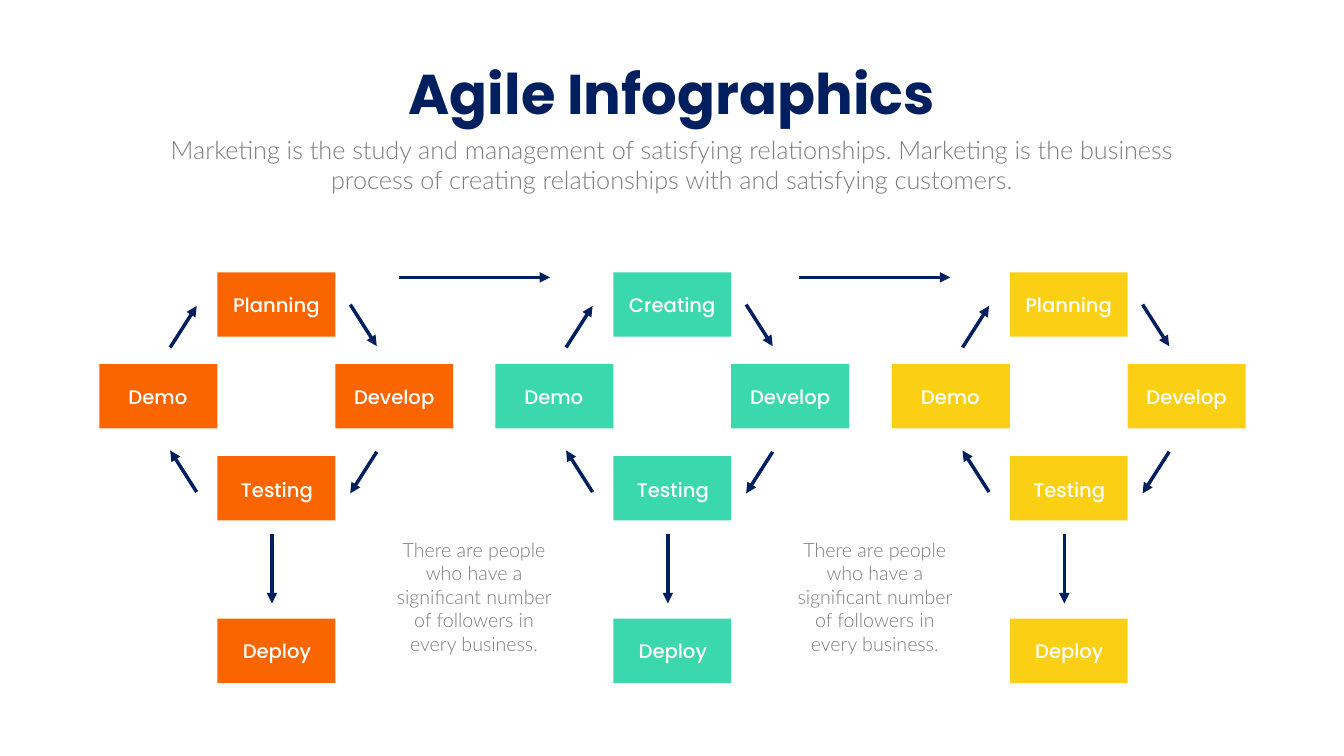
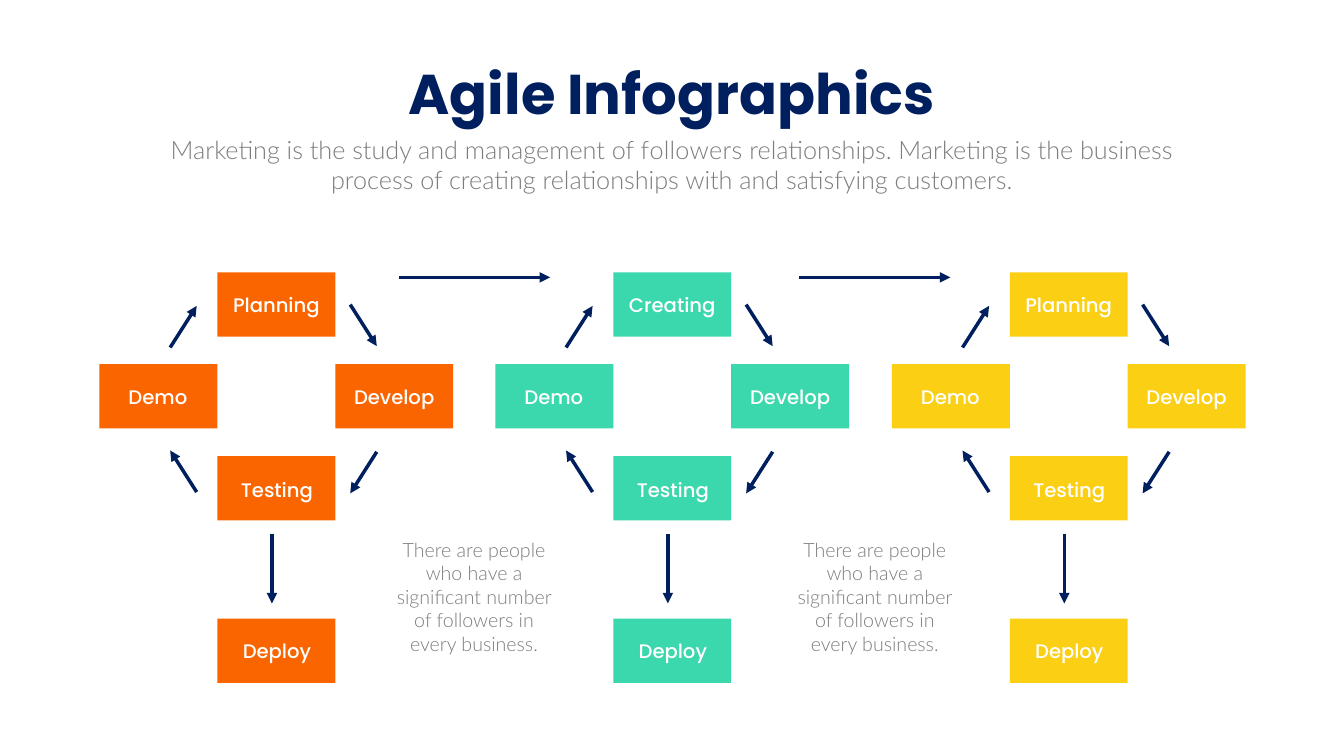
management of satisfying: satisfying -> followers (692, 151)
